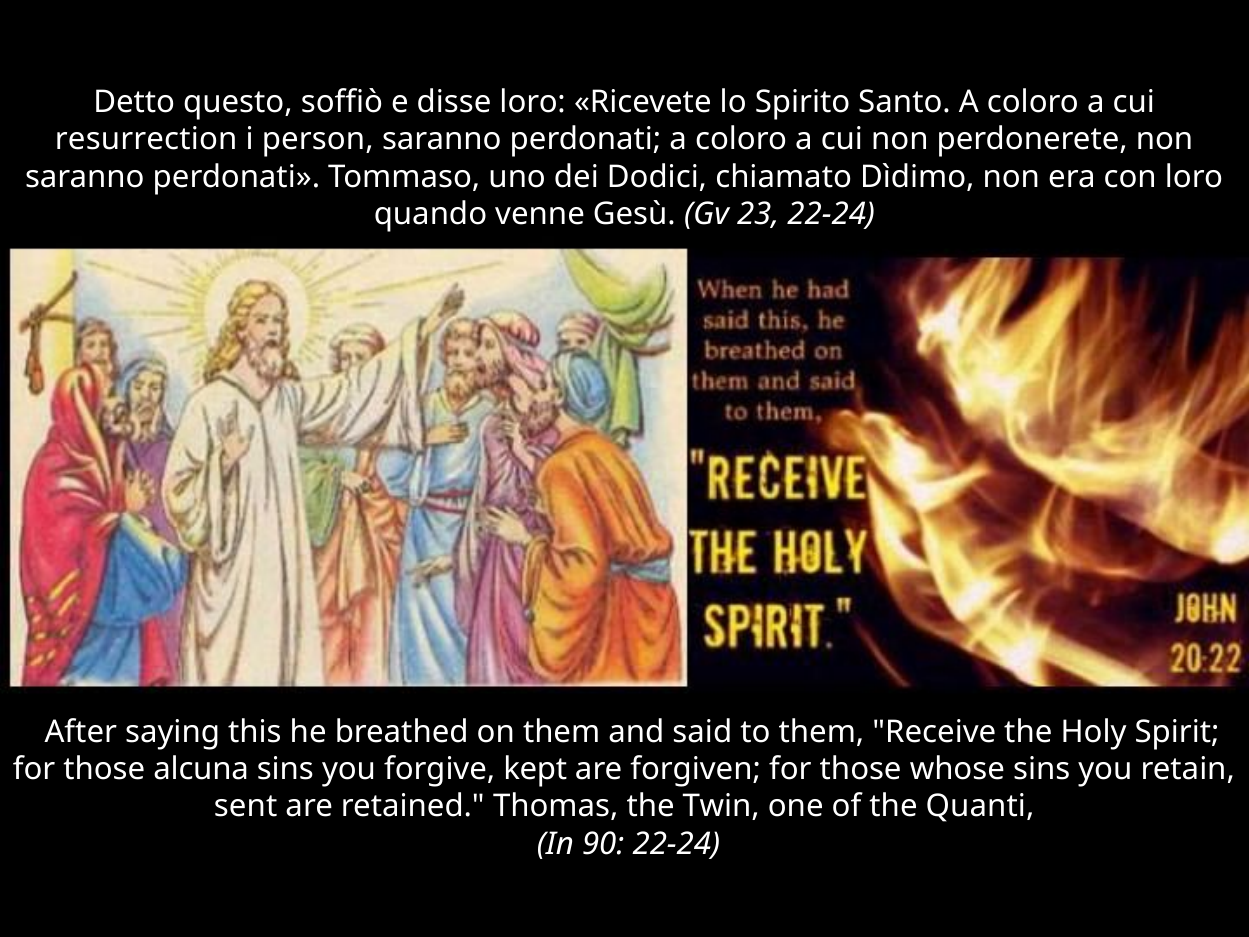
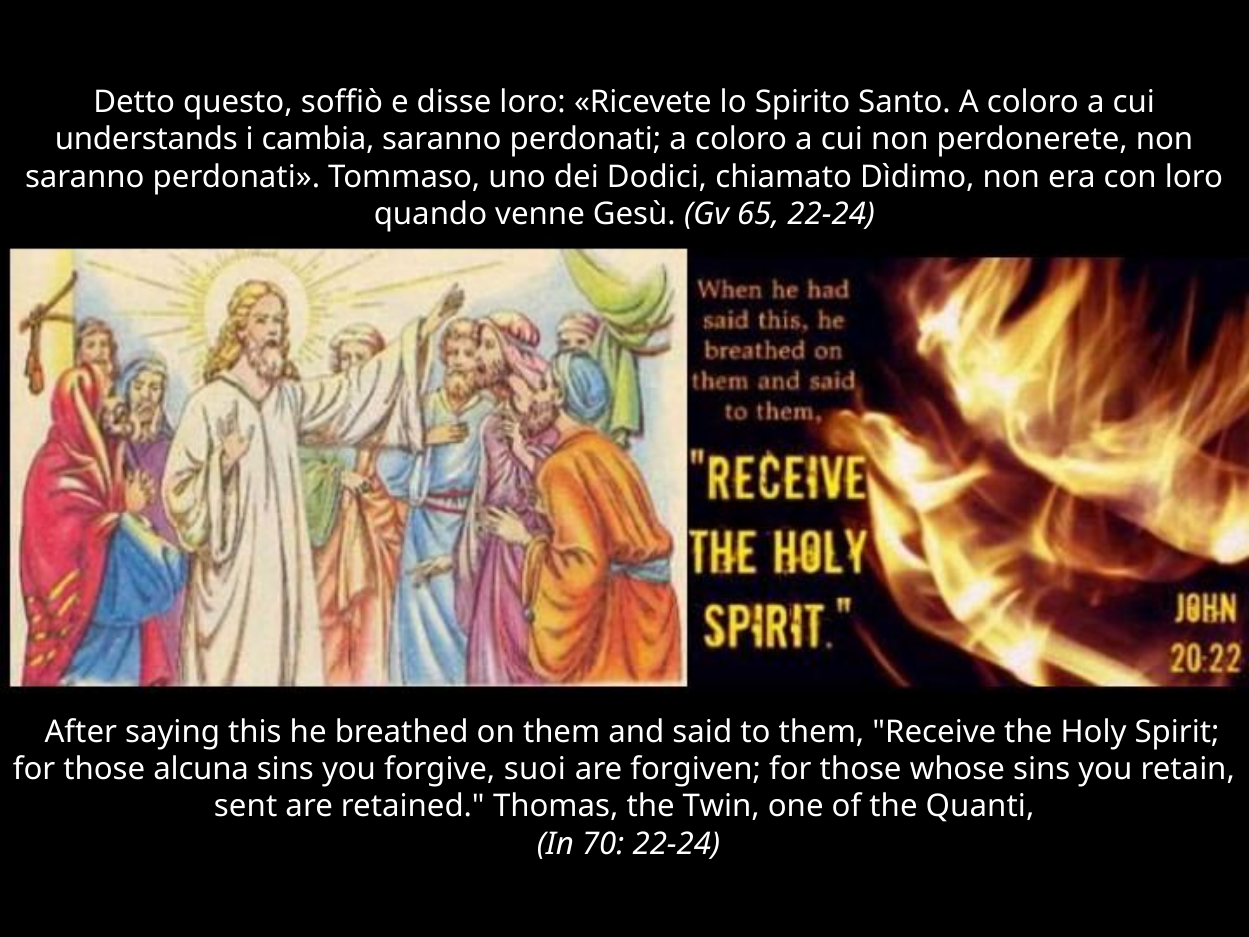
resurrection: resurrection -> understands (146, 140)
person: person -> cambia (318, 140)
23: 23 -> 65 (758, 214)
kept: kept -> suoi (535, 769)
90: 90 -> 70 (603, 844)
